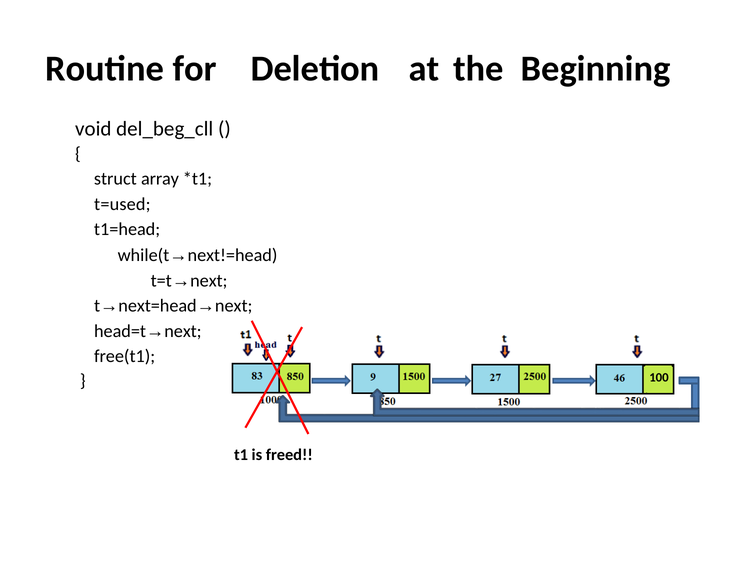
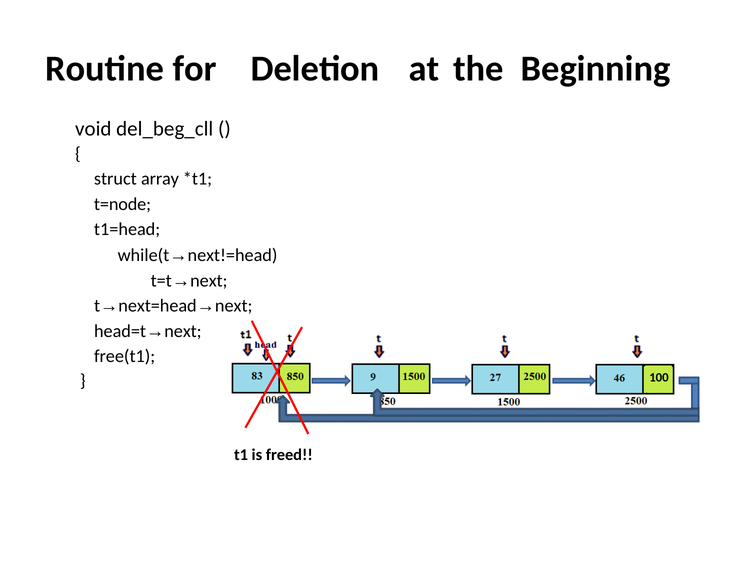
t=used: t=used -> t=node (123, 204)
